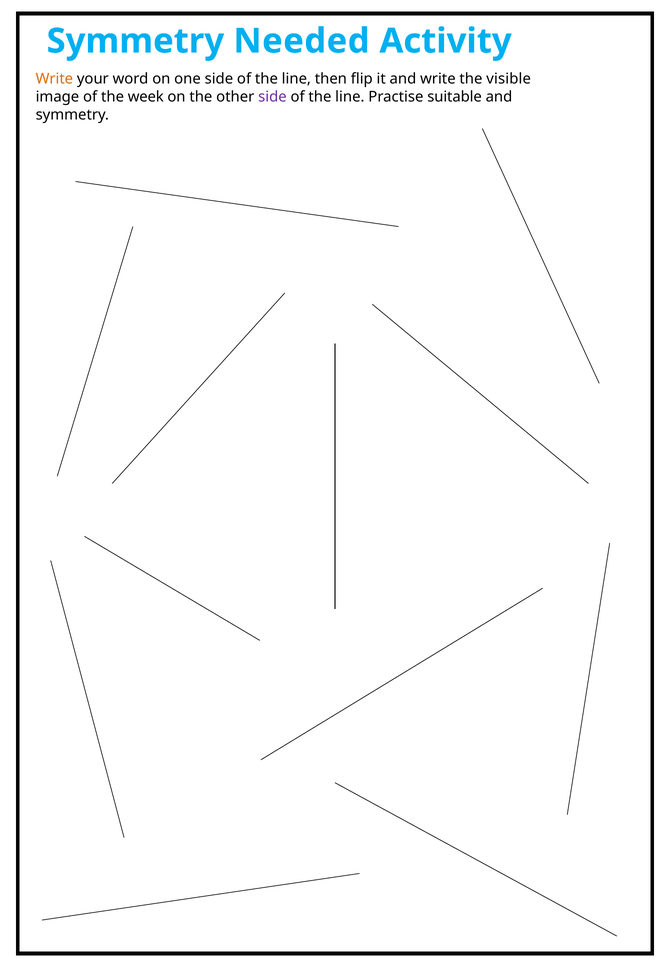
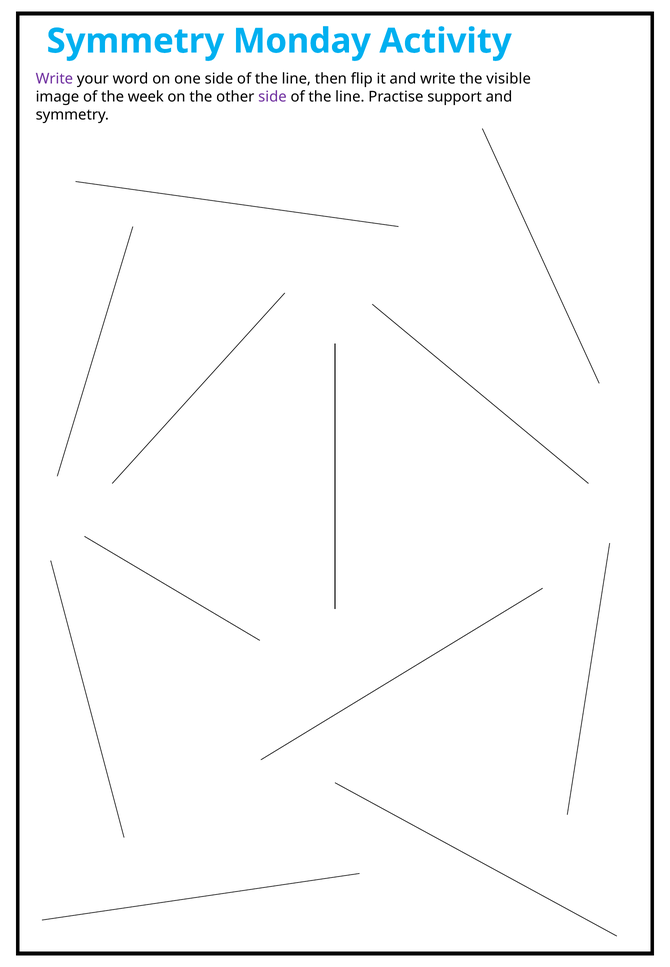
Needed: Needed -> Monday (302, 41)
Write colour: orange -> purple (54, 79)
suitable: suitable -> support (455, 97)
